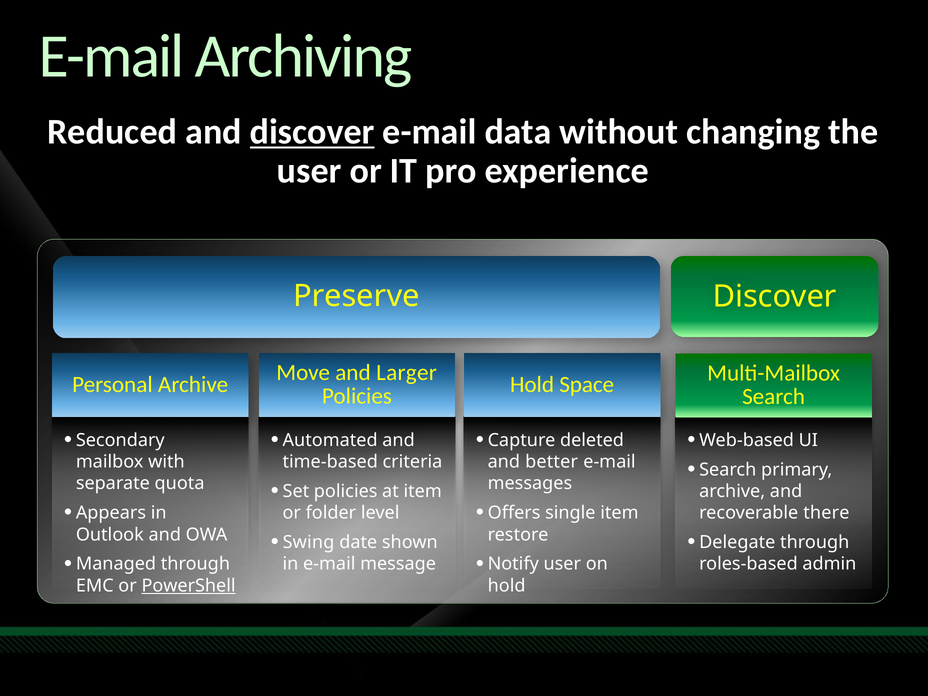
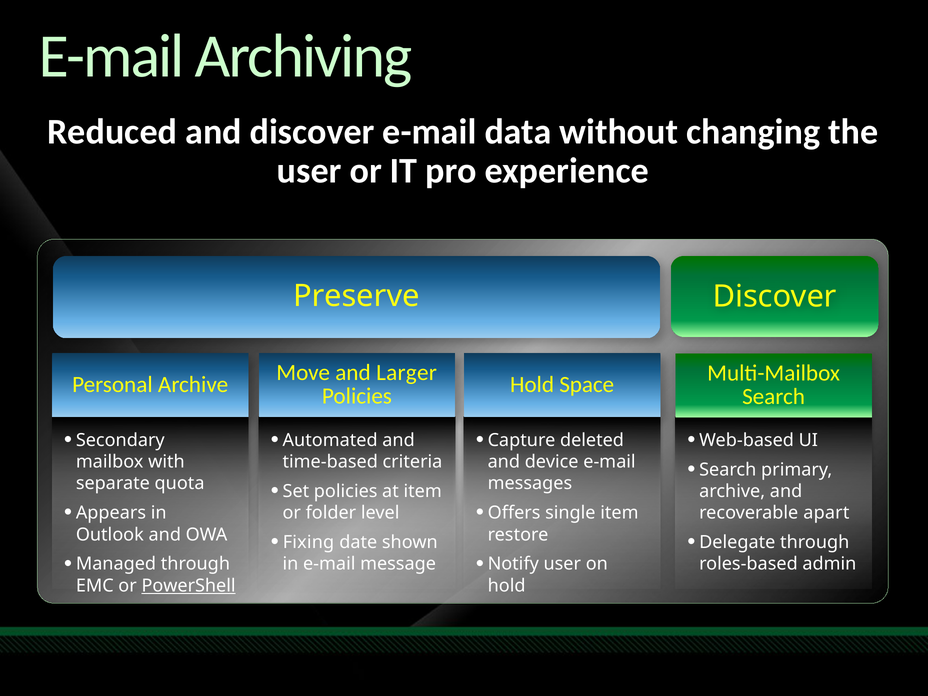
discover underline: present -> none (312, 132)
better: better -> device (552, 462)
there: there -> apart (826, 513)
Swing: Swing -> Fixing (309, 542)
